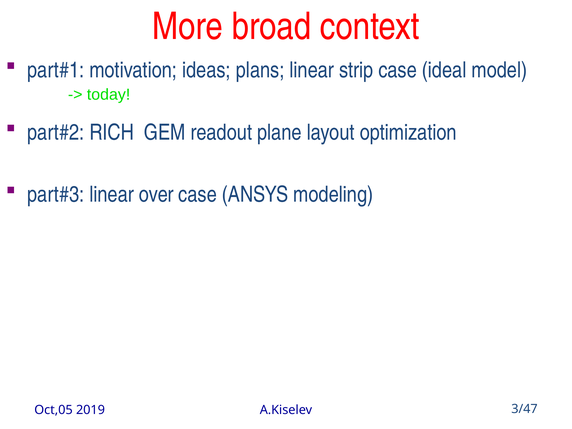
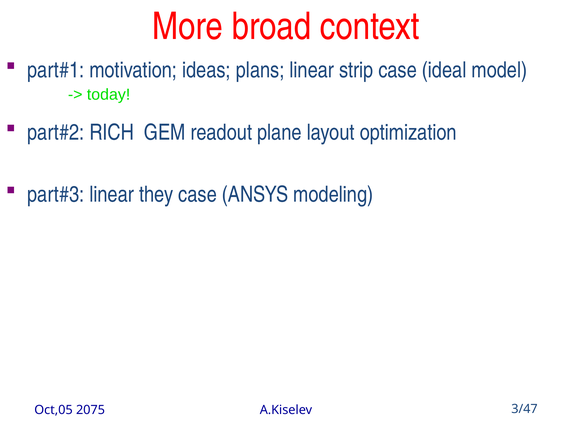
over: over -> they (156, 195)
2019: 2019 -> 2075 (91, 410)
